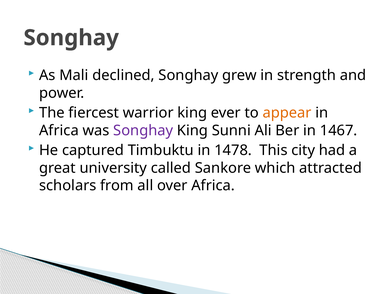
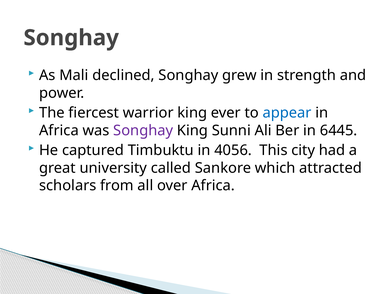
appear colour: orange -> blue (287, 113)
1467: 1467 -> 6445 (339, 130)
1478: 1478 -> 4056 (233, 150)
